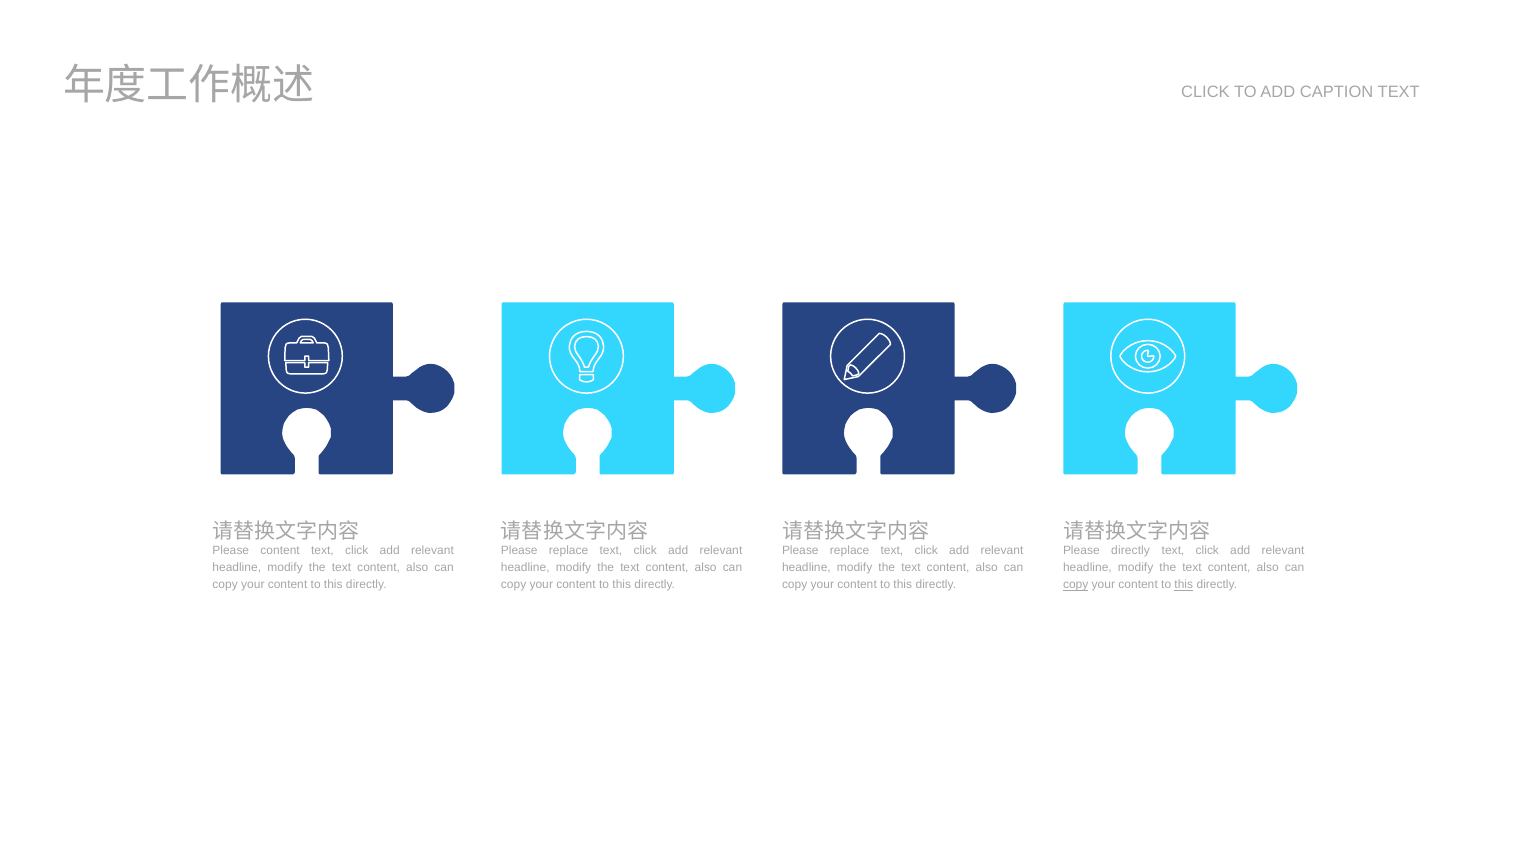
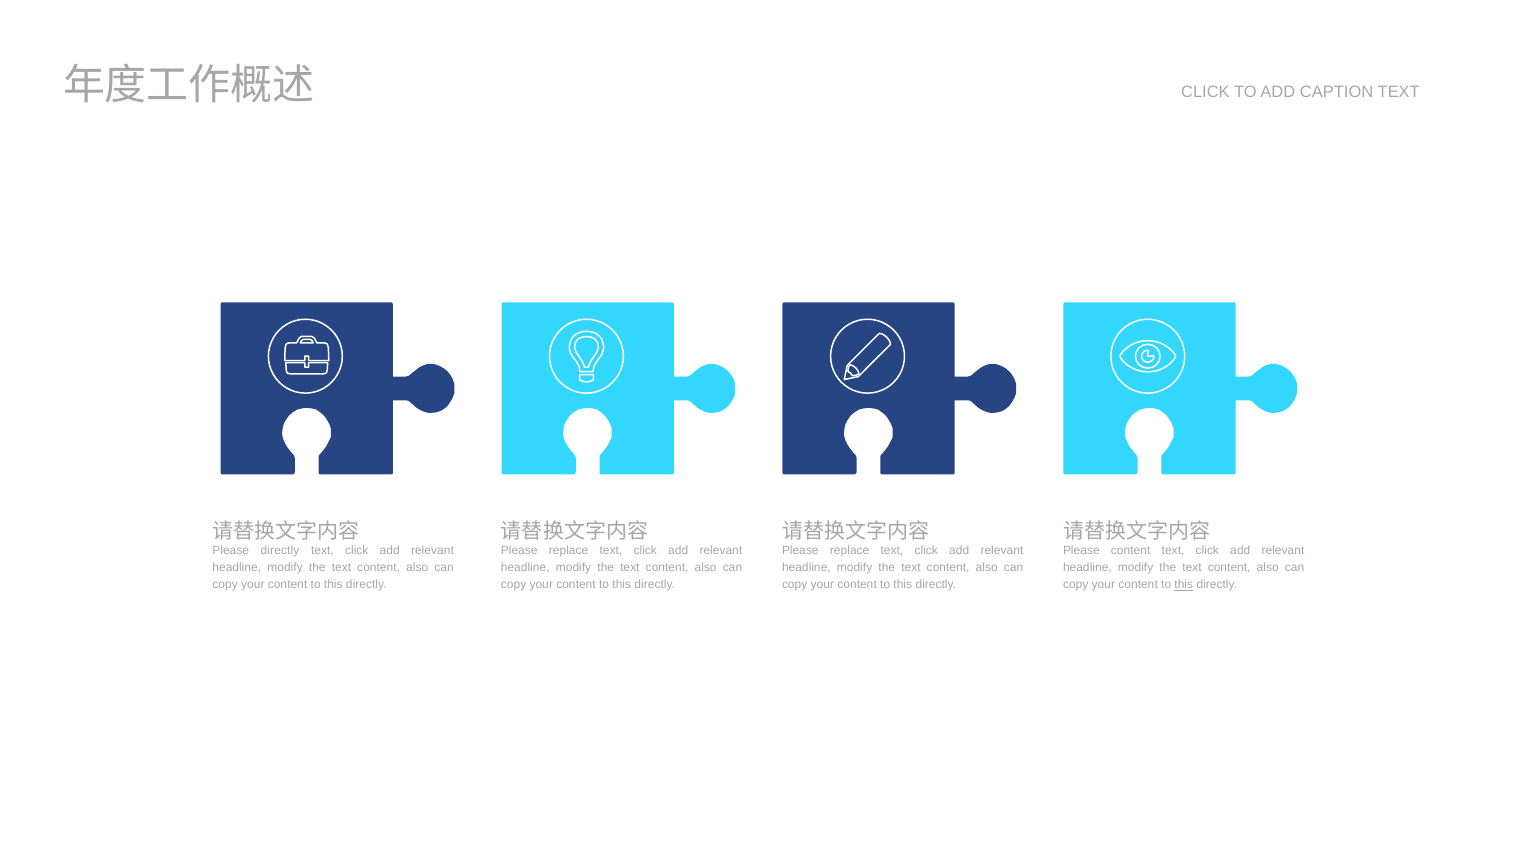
Please content: content -> directly (280, 551)
Please directly: directly -> content (1131, 551)
copy underline: present -> none (1076, 585)
